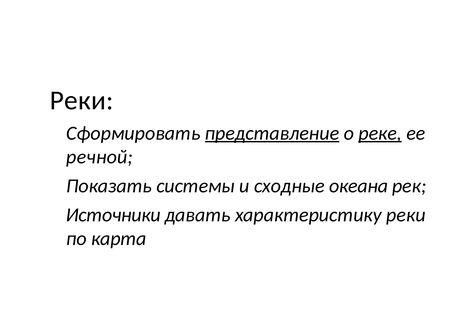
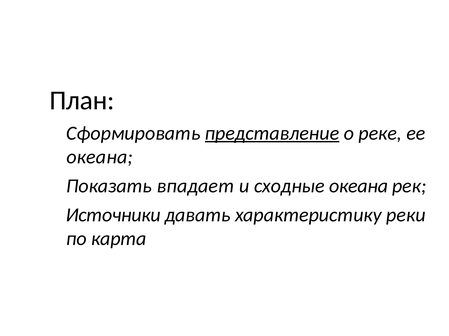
Реки: Реки -> План (82, 101)
реке underline: present -> none (380, 133)
речной: речной -> океана (100, 157)
системы: системы -> впадает (195, 186)
